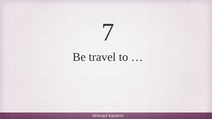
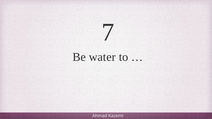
travel: travel -> water (102, 57)
